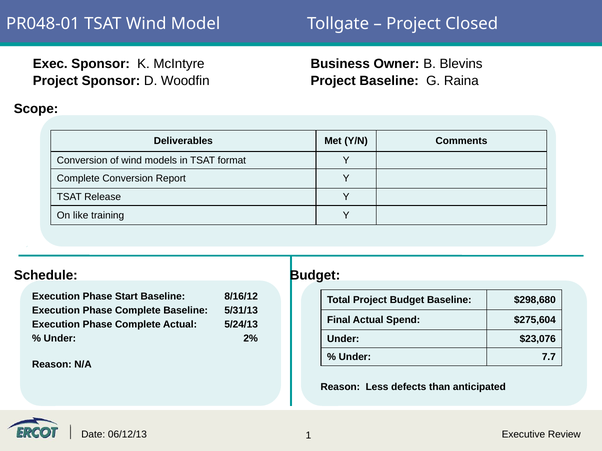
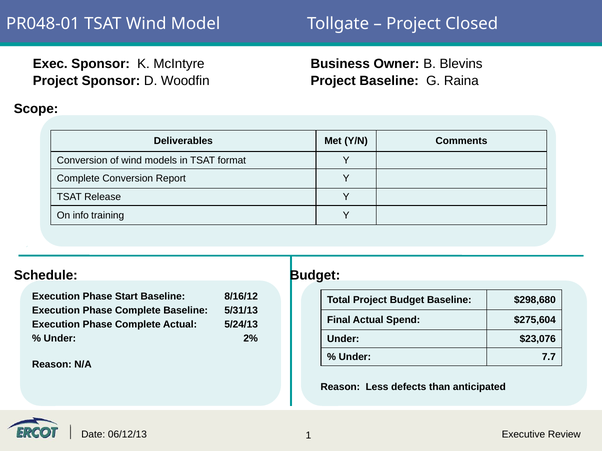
like: like -> info (81, 216)
